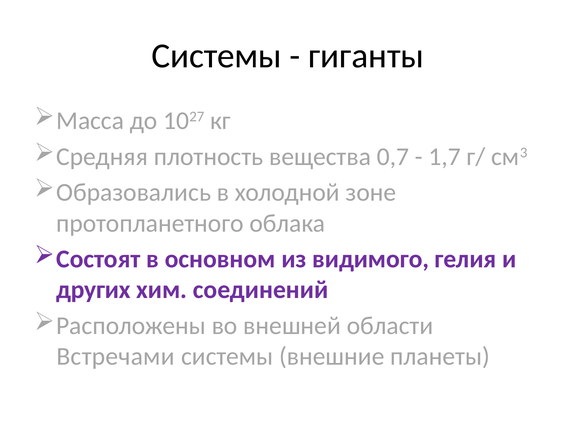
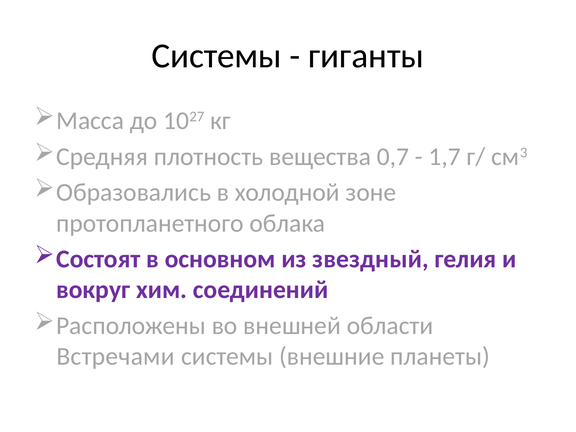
видимого: видимого -> звездный (371, 259)
других: других -> вокруг (93, 290)
